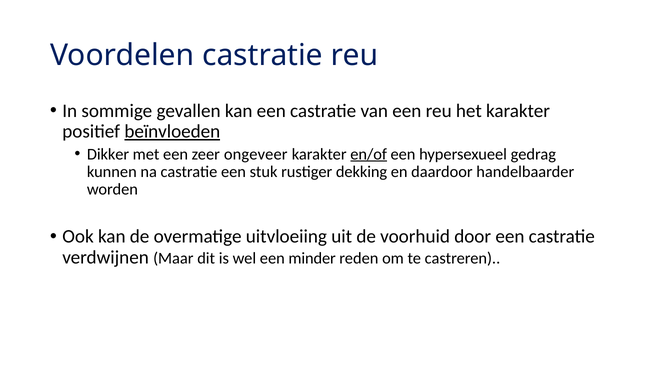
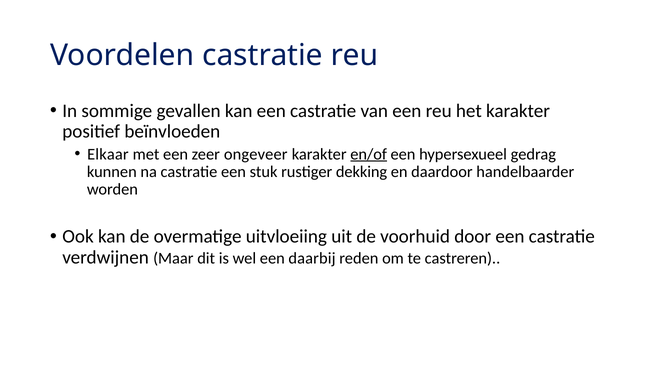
beïnvloeden underline: present -> none (172, 132)
Dikker: Dikker -> Elkaar (108, 154)
minder: minder -> daarbij (312, 258)
